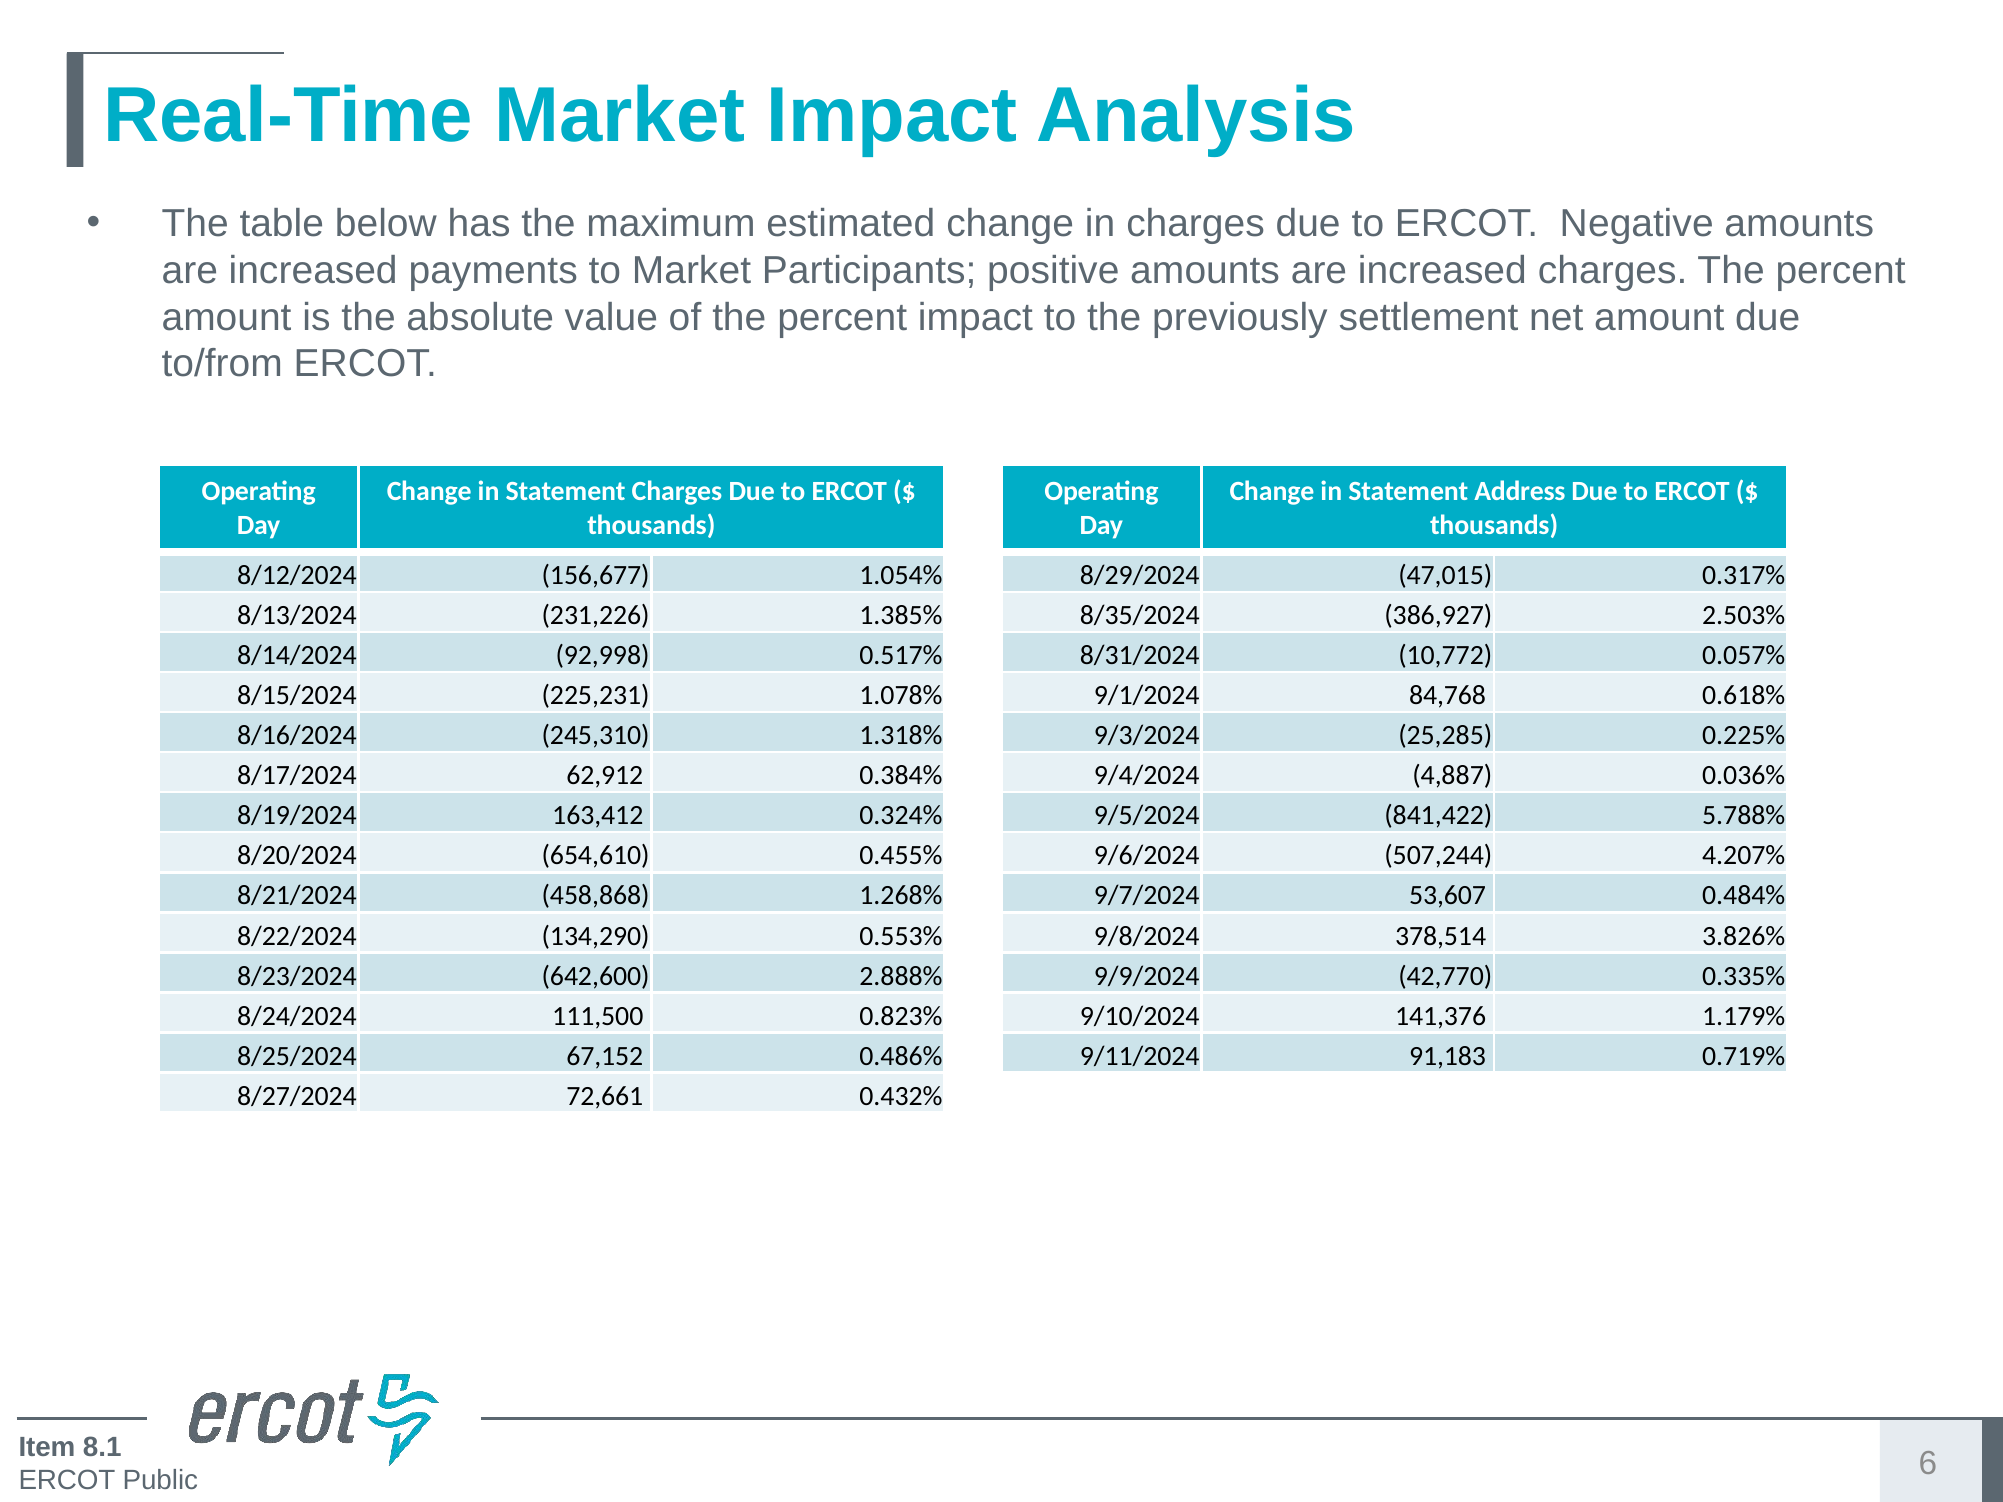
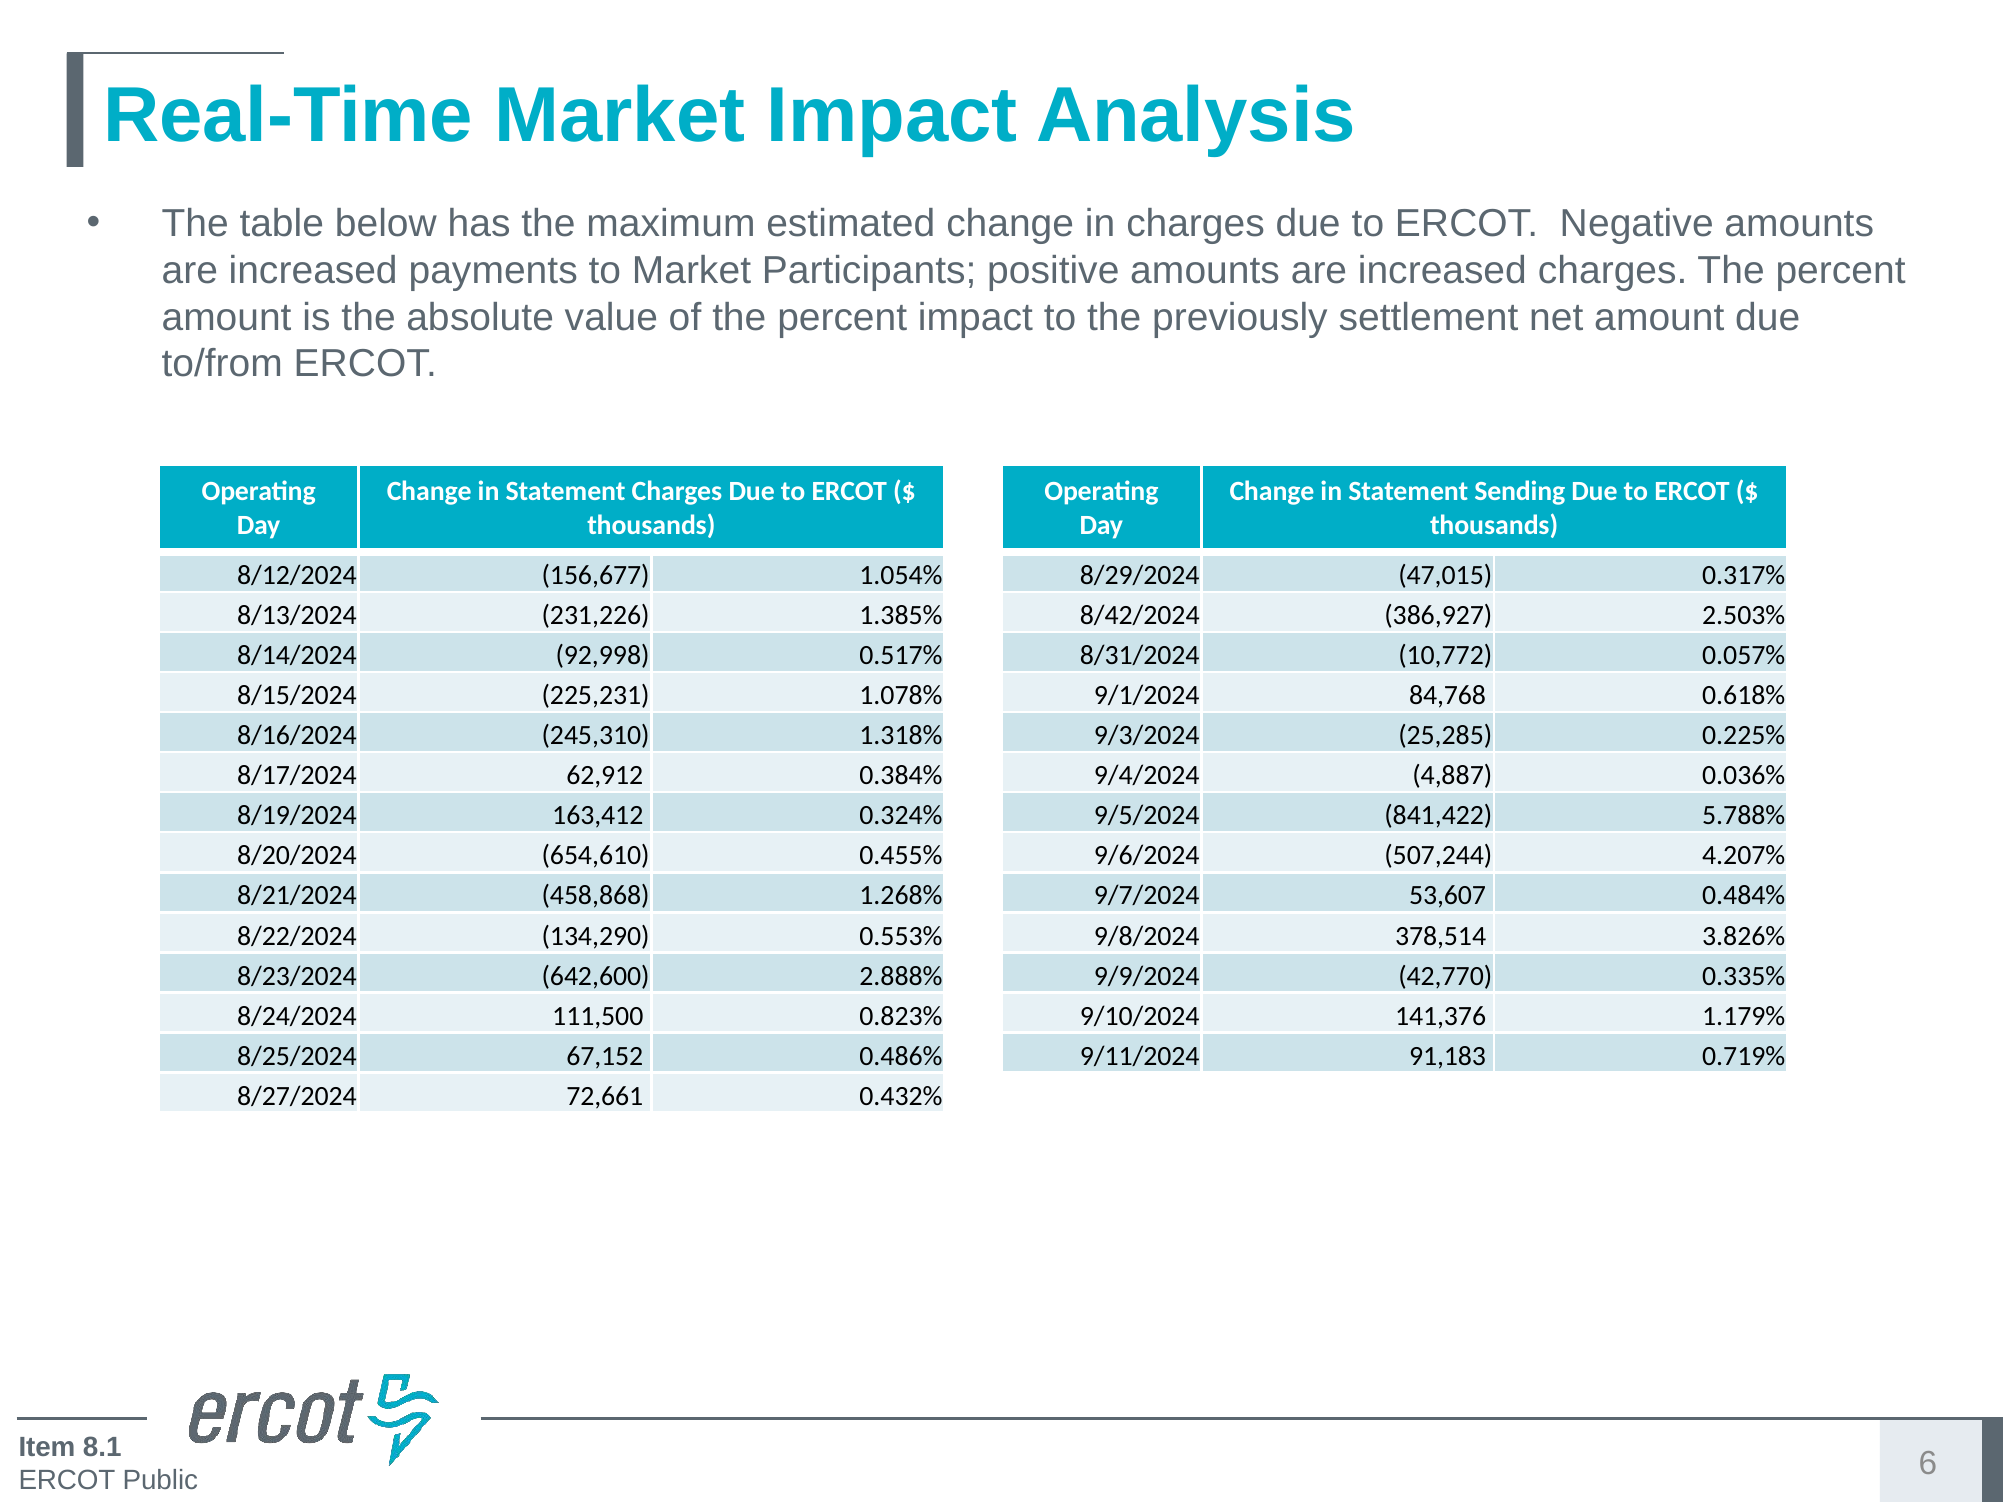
Address: Address -> Sending (1520, 492)
8/35/2024: 8/35/2024 -> 8/42/2024 (1140, 616)
